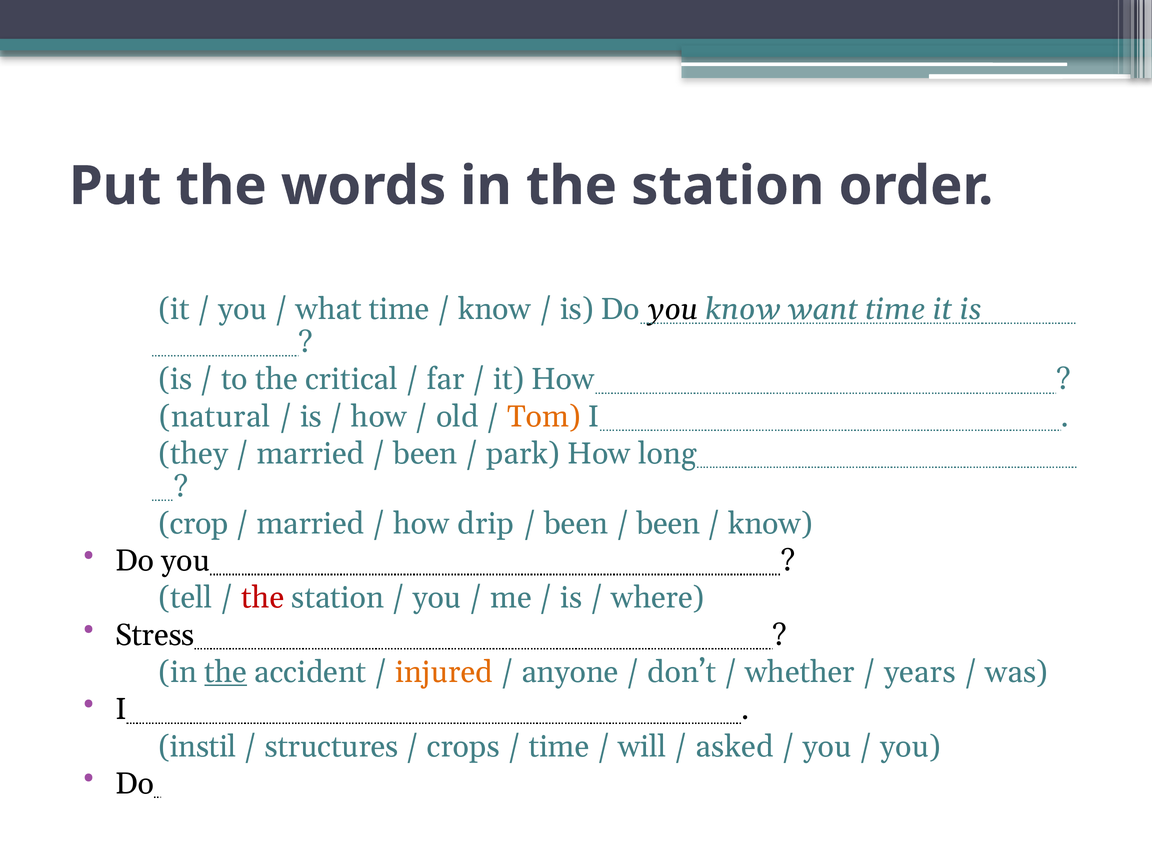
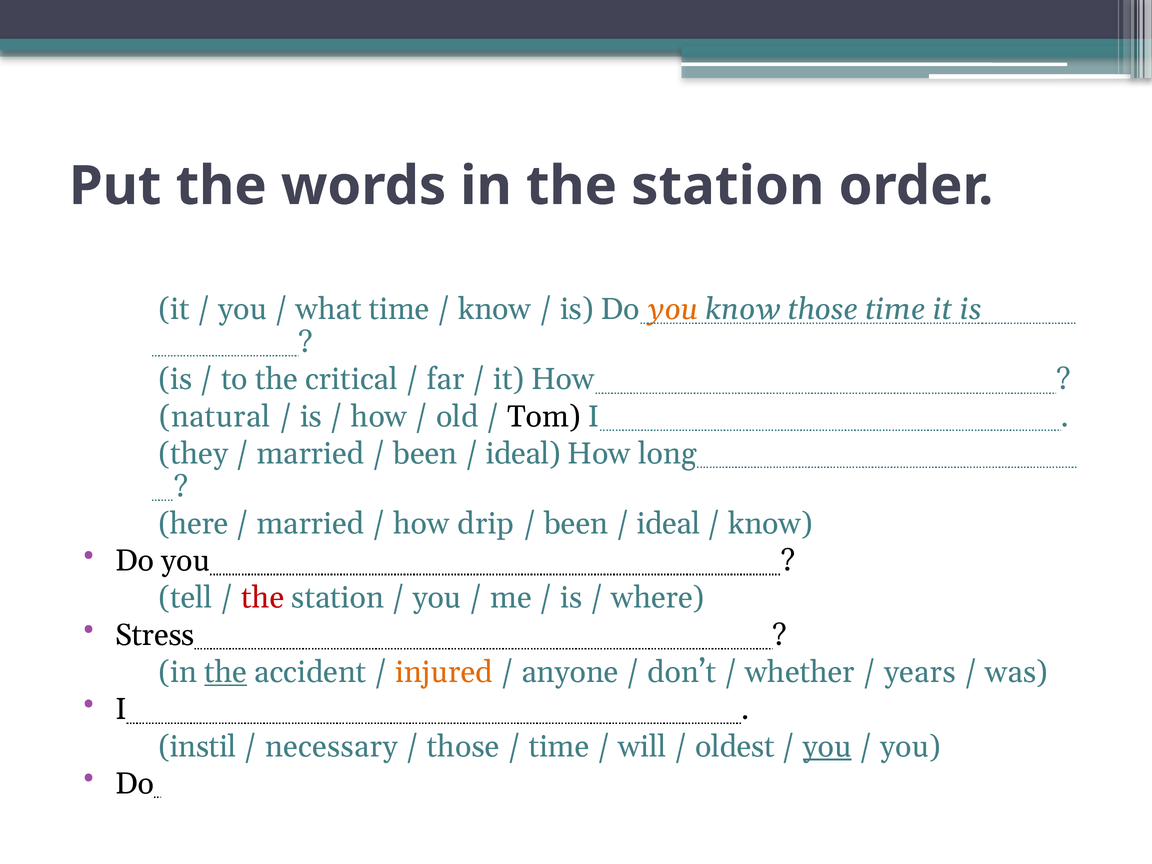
you colour: black -> orange (673, 309)
know want: want -> those (823, 309)
Tom colour: orange -> black (544, 417)
park: park -> ideal (523, 454)
crop: crop -> here (194, 524)
been: been -> ideal (668, 524)
structures: structures -> necessary (331, 747)
crops: crops -> those (463, 747)
asked: asked -> oldest (735, 747)
you underline: none -> present (827, 747)
